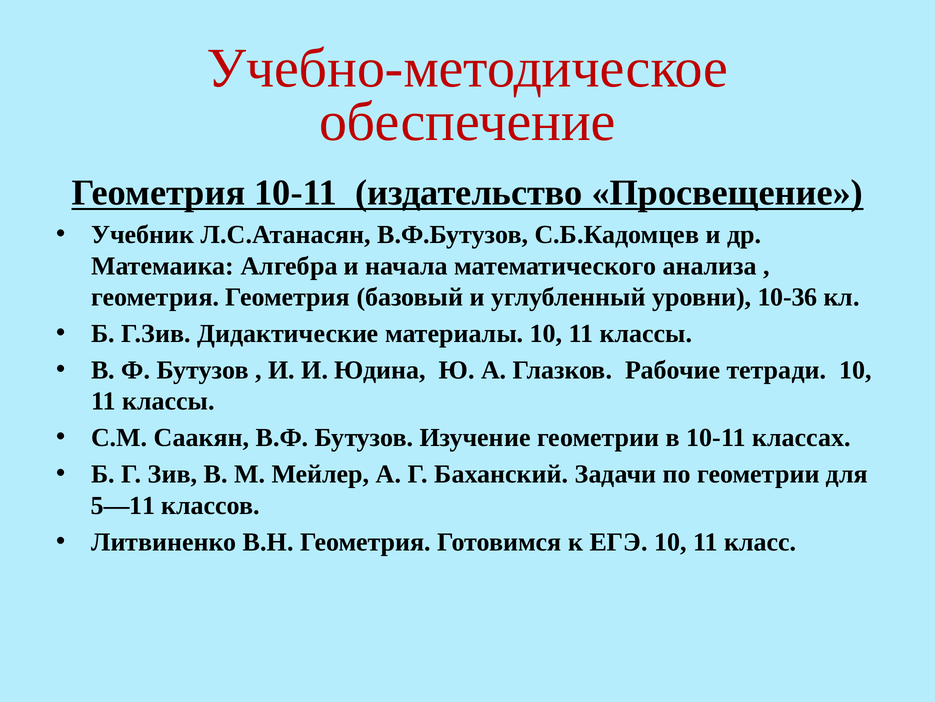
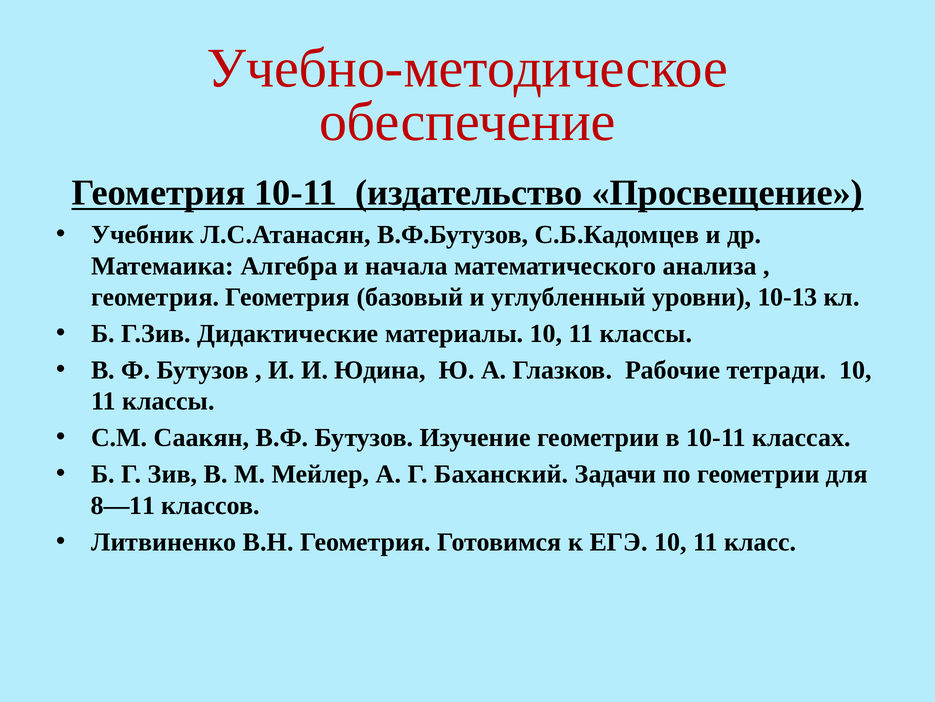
10-36: 10-36 -> 10-13 (787, 297)
5—11: 5—11 -> 8—11 (123, 505)
